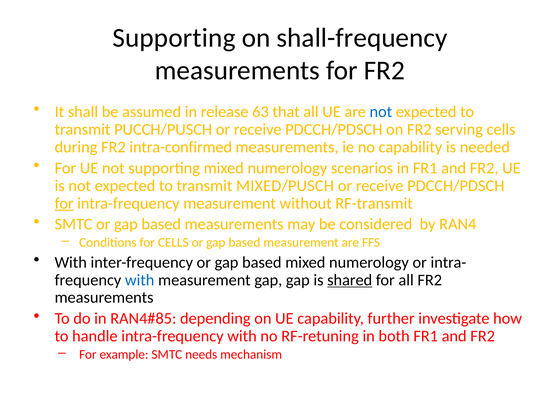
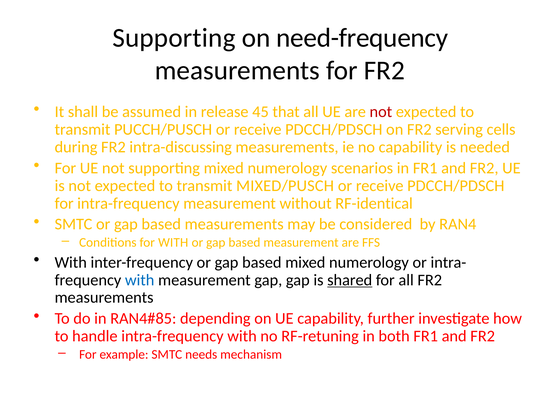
shall-frequency: shall-frequency -> need-frequency (362, 38)
63: 63 -> 45 (261, 112)
not colour: blue -> red (381, 112)
intra-confirmed: intra-confirmed -> intra-discussing (181, 147)
for underline: present -> none (64, 203)
RF-transmit: RF-transmit -> RF-identical (374, 203)
for CELLS: CELLS -> WITH (173, 243)
